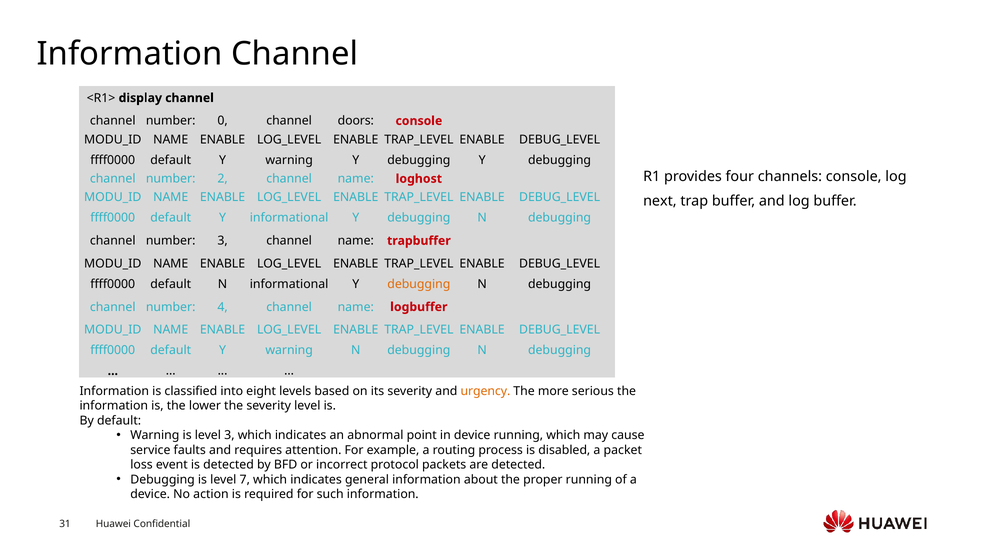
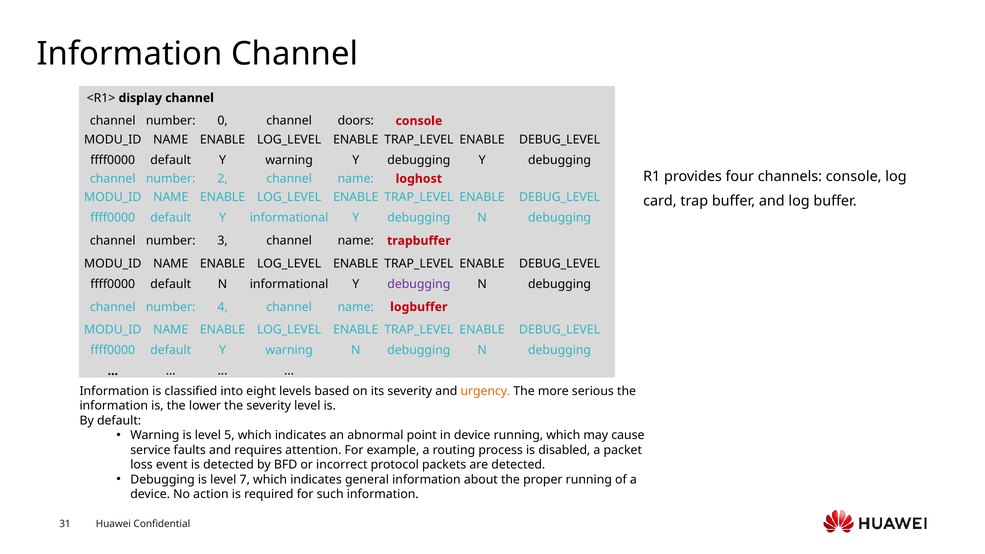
next: next -> card (660, 201)
debugging colour: orange -> purple (419, 284)
level 3: 3 -> 5 (229, 435)
